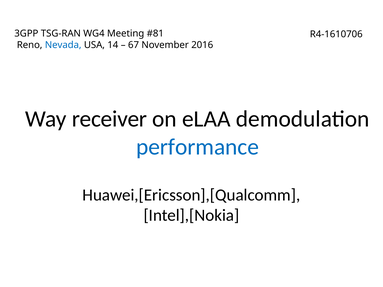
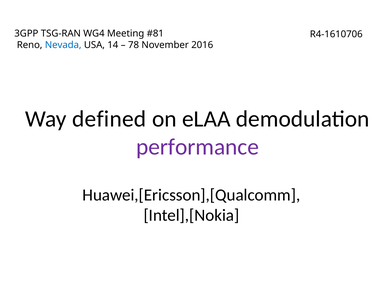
67: 67 -> 78 (134, 45)
receiver: receiver -> defined (109, 119)
performance colour: blue -> purple (197, 147)
